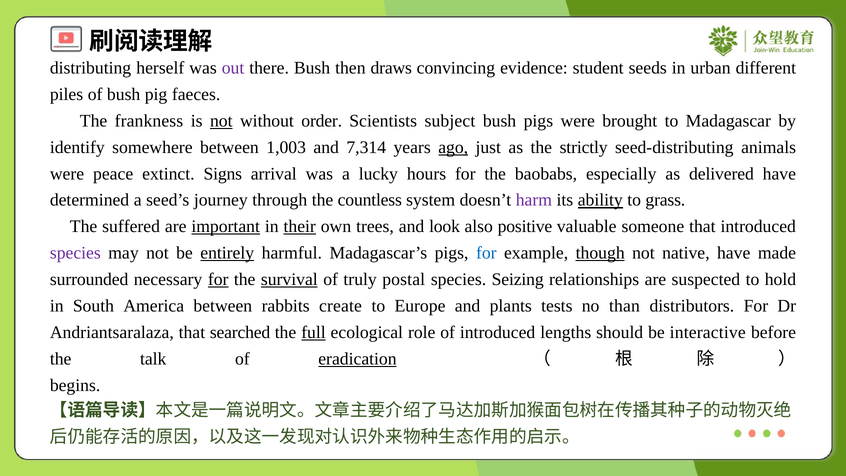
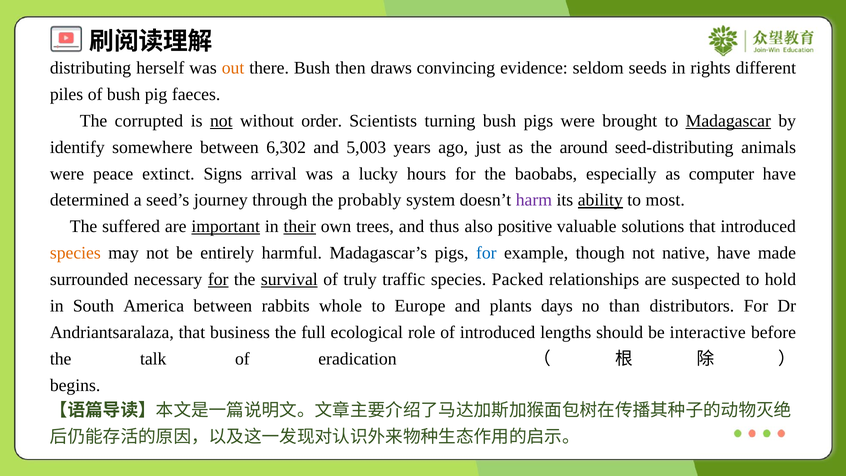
out colour: purple -> orange (233, 68)
student: student -> seldom (598, 68)
urban: urban -> rights (711, 68)
frankness: frankness -> corrupted (149, 121)
subject: subject -> turning (450, 121)
Madagascar underline: none -> present (728, 121)
1,003: 1,003 -> 6,302 (286, 147)
7,314: 7,314 -> 5,003 (366, 147)
ago underline: present -> none (453, 147)
strictly: strictly -> around (584, 147)
delivered: delivered -> computer (722, 174)
countless: countless -> probably (370, 200)
grass: grass -> most (665, 200)
look: look -> thus (444, 227)
someone: someone -> solutions (653, 227)
species colour: purple -> orange (75, 253)
entirely underline: present -> none (227, 253)
though underline: present -> none (600, 253)
postal: postal -> traffic (404, 279)
Seizing: Seizing -> Packed (518, 279)
create: create -> whole (341, 306)
tests: tests -> days (557, 306)
searched: searched -> business (240, 332)
full underline: present -> none (313, 332)
eradication underline: present -> none (357, 359)
